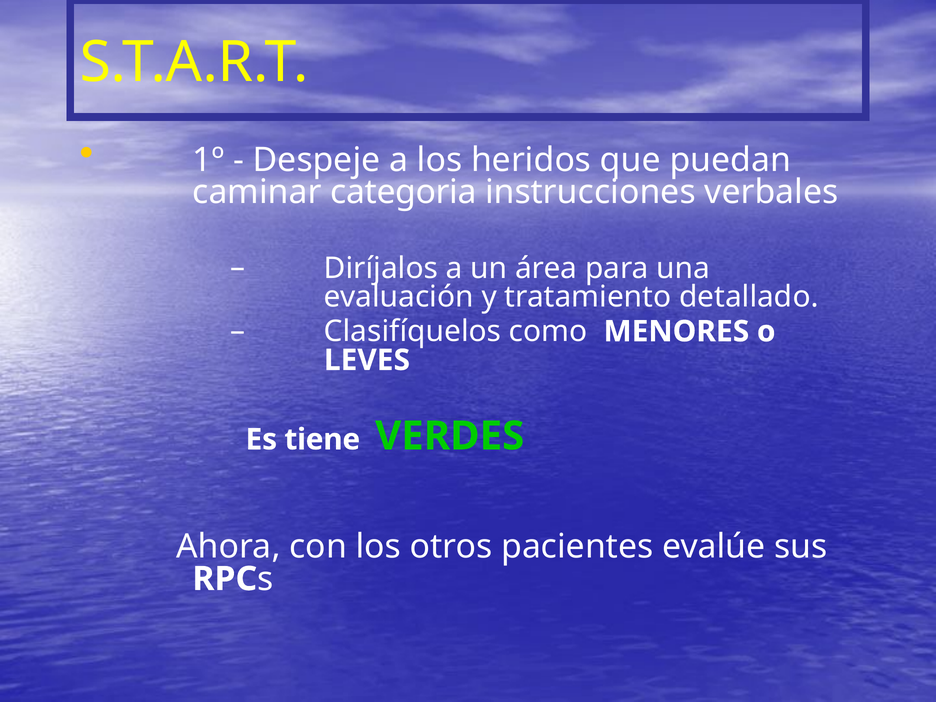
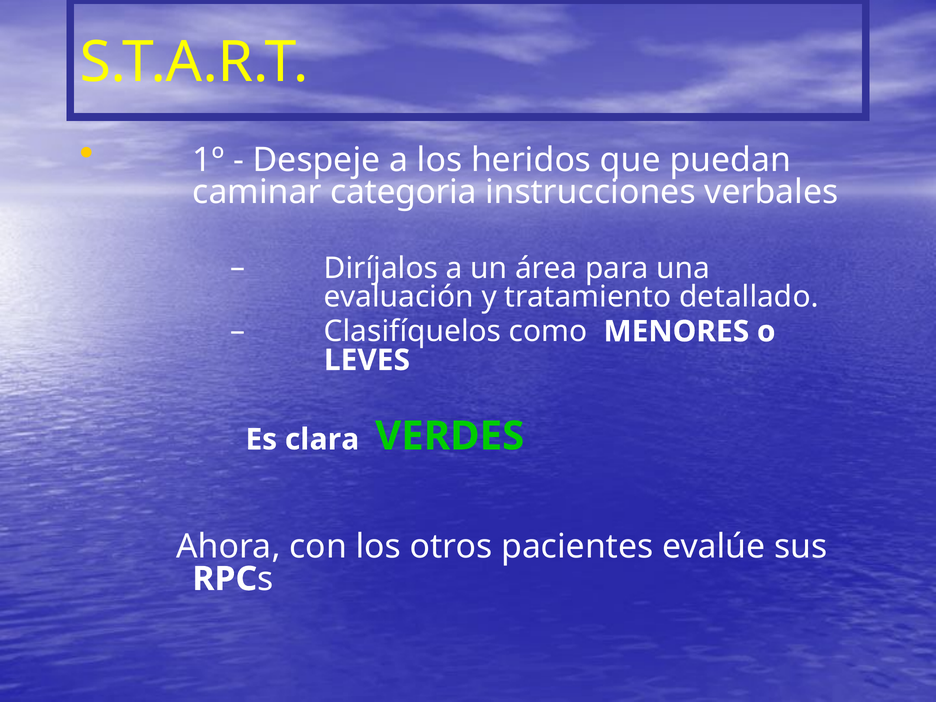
tiene: tiene -> clara (322, 440)
